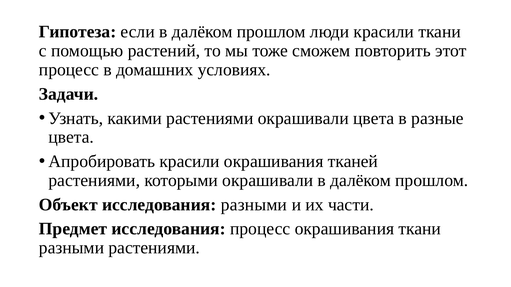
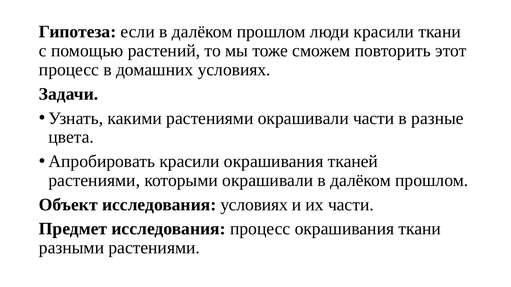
окрашивали цвета: цвета -> части (374, 118)
исследования разными: разными -> условиях (254, 205)
